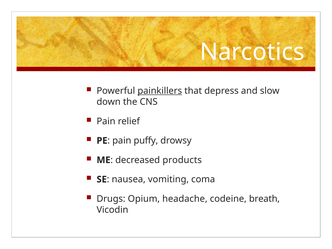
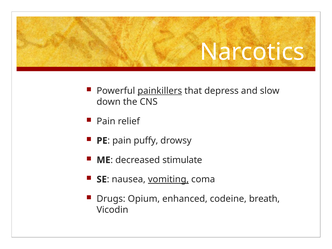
products: products -> stimulate (182, 160)
vomiting underline: none -> present (168, 179)
headache: headache -> enhanced (185, 199)
